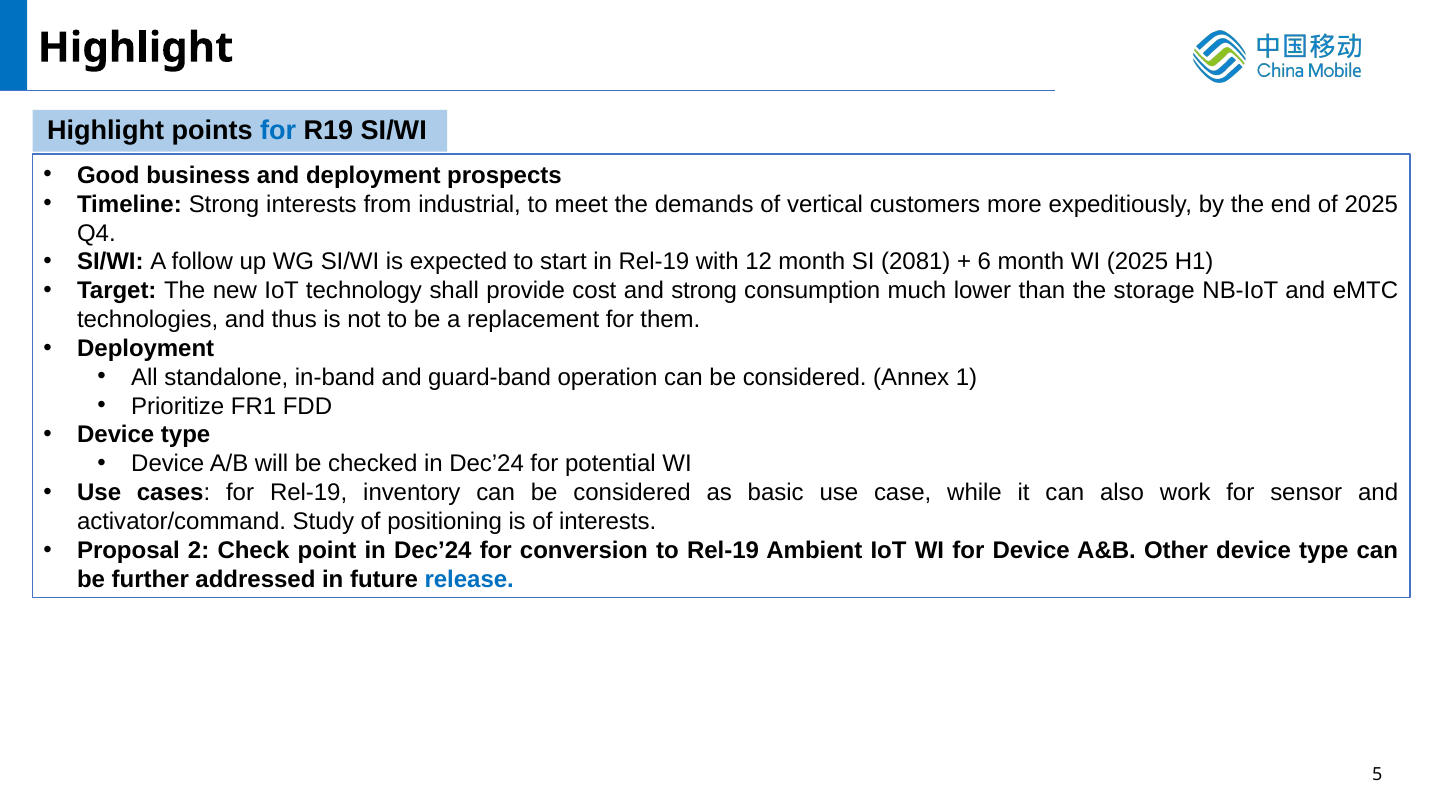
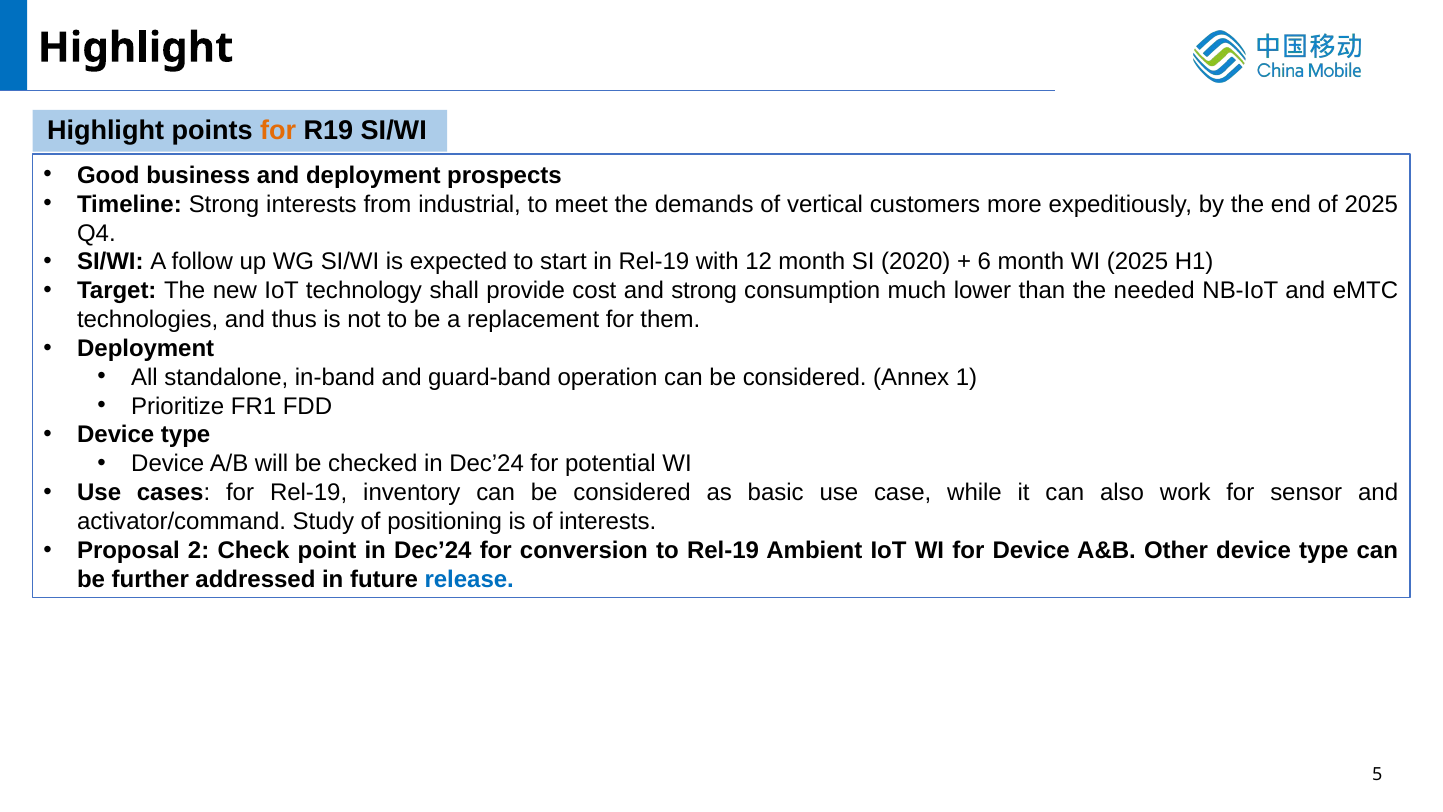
for colour: blue -> orange (278, 131)
2081: 2081 -> 2020 (916, 262)
storage: storage -> needed (1154, 291)
